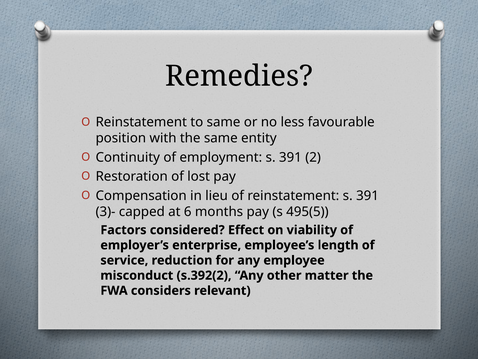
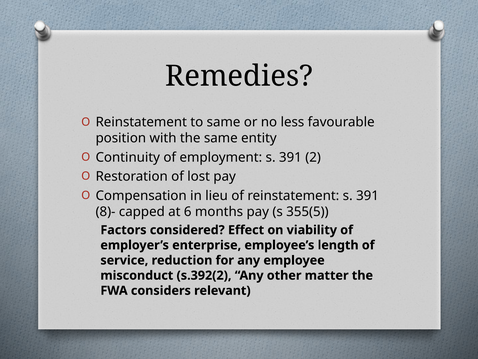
3)-: 3)- -> 8)- (106, 211)
495(5: 495(5 -> 355(5 (307, 211)
